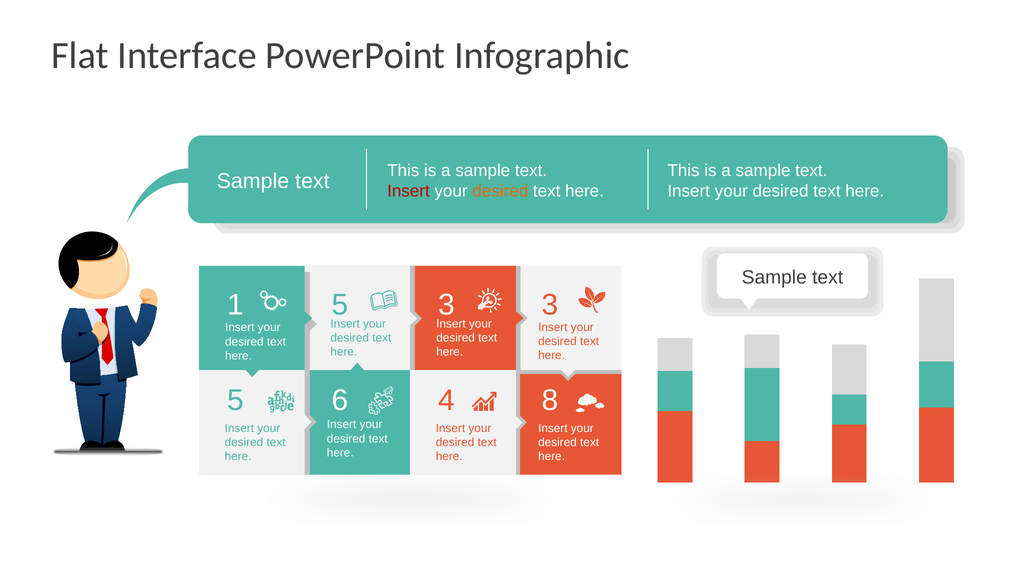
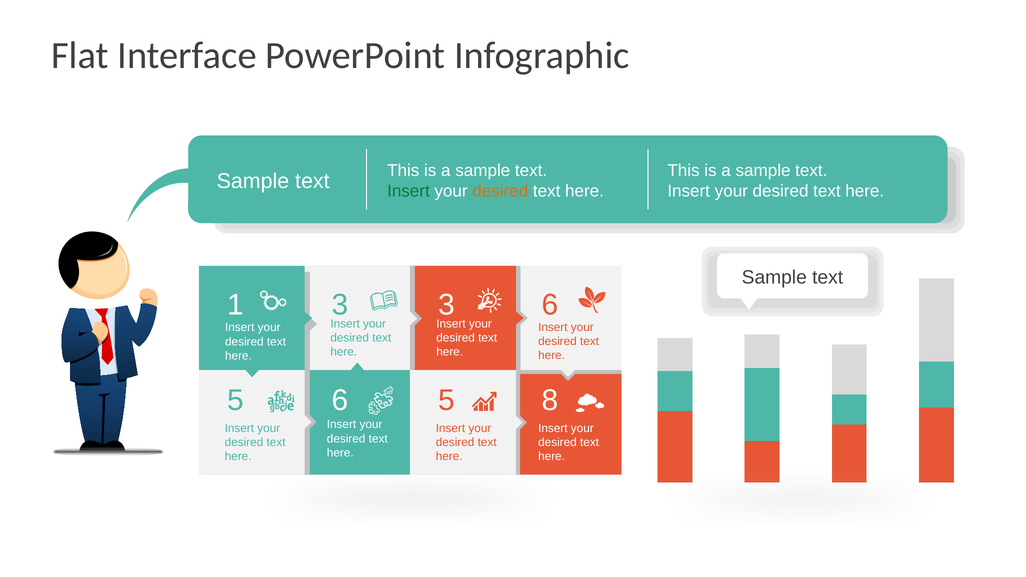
Insert colour: red -> green (408, 191)
1 5: 5 -> 3 (340, 305)
3 3: 3 -> 6 (550, 305)
5 6 4: 4 -> 5 (446, 400)
